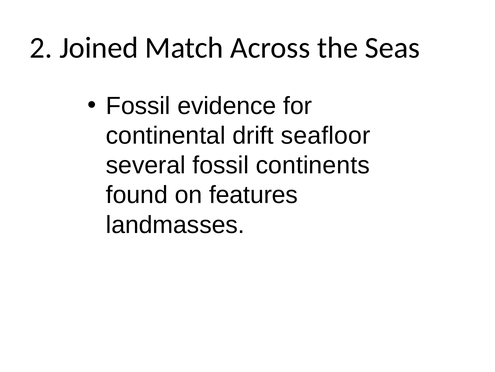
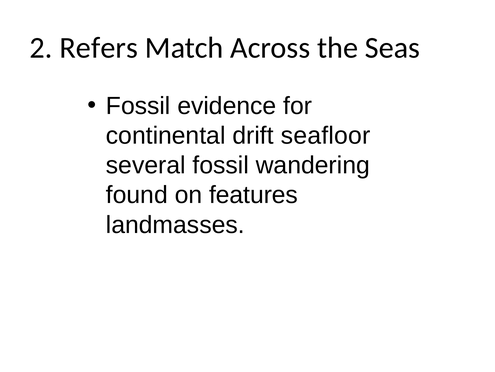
Joined: Joined -> Refers (99, 48)
continents: continents -> wandering (313, 165)
